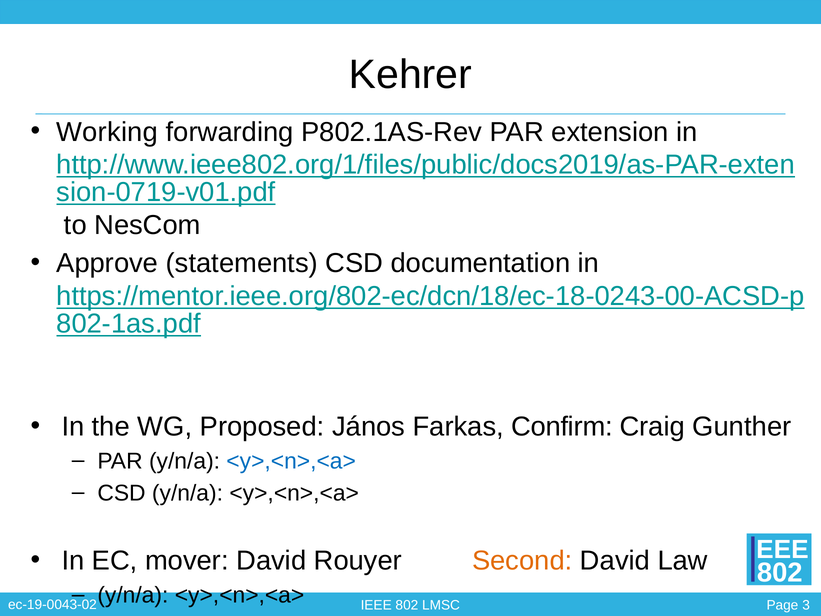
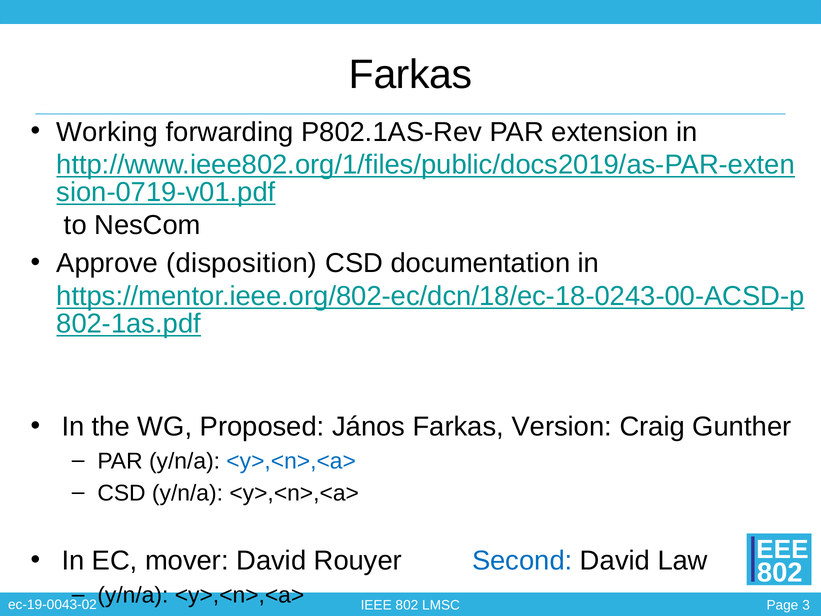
Kehrer: Kehrer -> Farkas (411, 75)
statements: statements -> disposition (242, 263)
Confirm: Confirm -> Version (562, 427)
Second colour: orange -> blue (522, 561)
